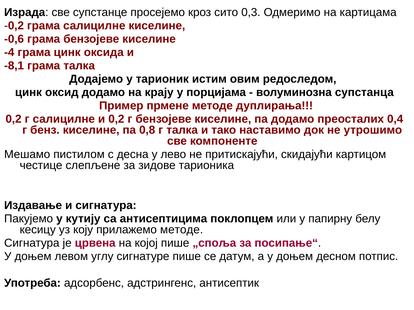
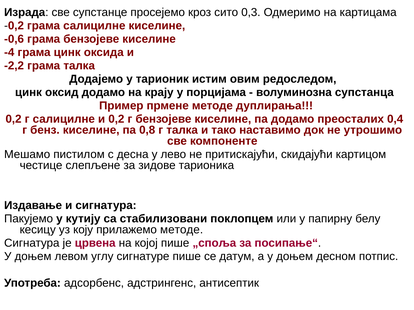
-8,1: -8,1 -> -2,2 (14, 66)
антисептицима: антисептицима -> стабилизовани (163, 219)
